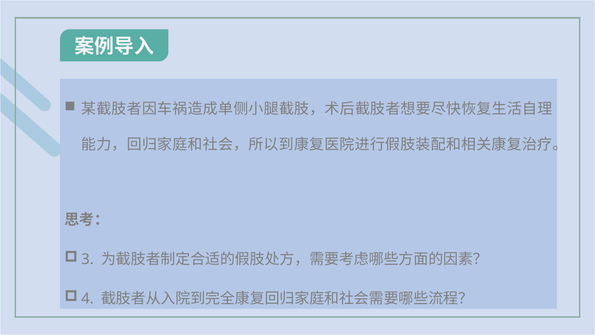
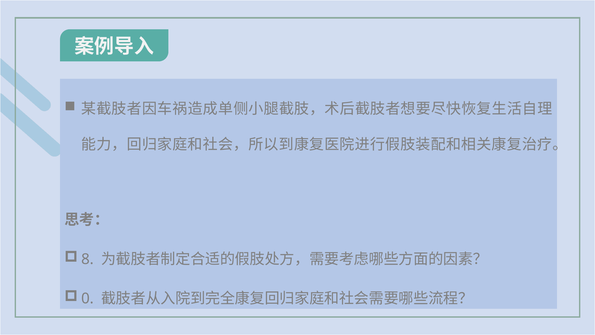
3: 3 -> 8 (87, 259)
4: 4 -> 0 (87, 298)
